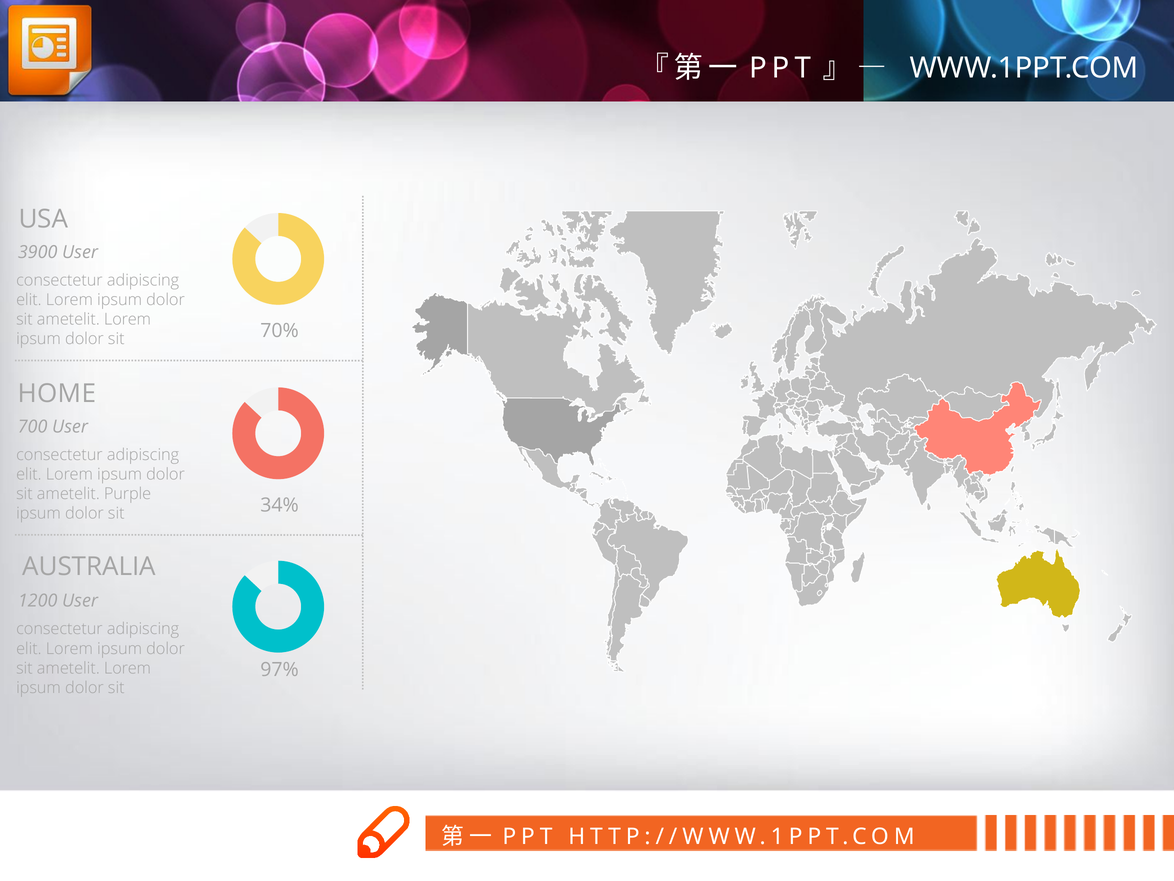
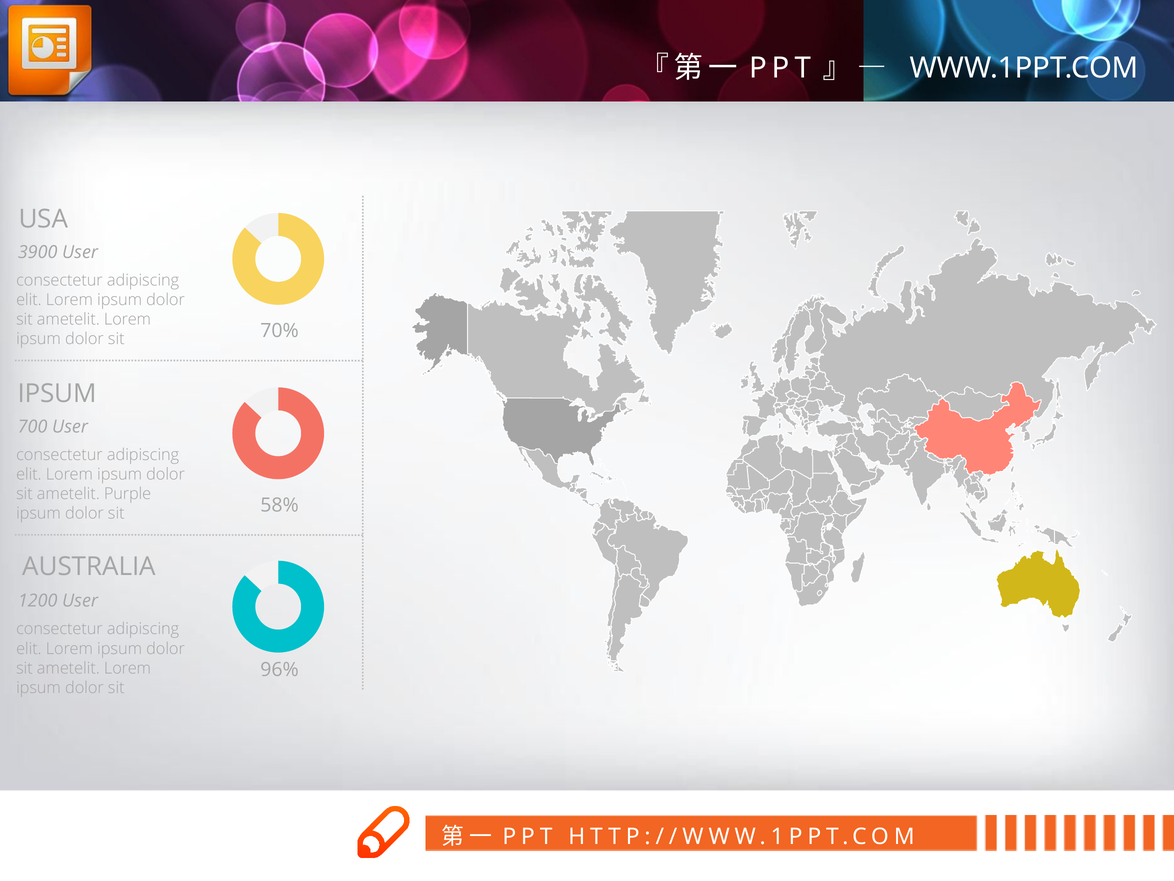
HOME: HOME -> IPSUM (57, 393)
34%: 34% -> 58% (280, 505)
97%: 97% -> 96% (280, 670)
